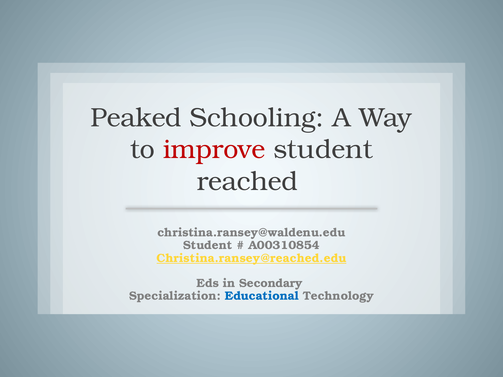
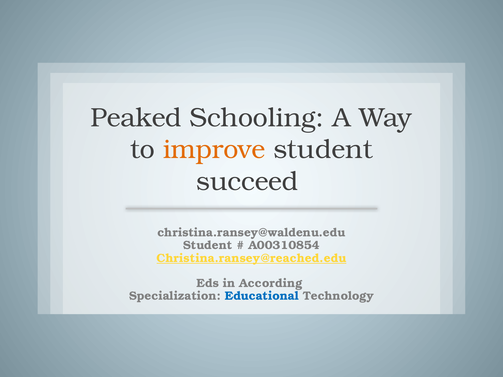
improve colour: red -> orange (214, 150)
reached: reached -> succeed (247, 181)
Secondary: Secondary -> According (271, 283)
